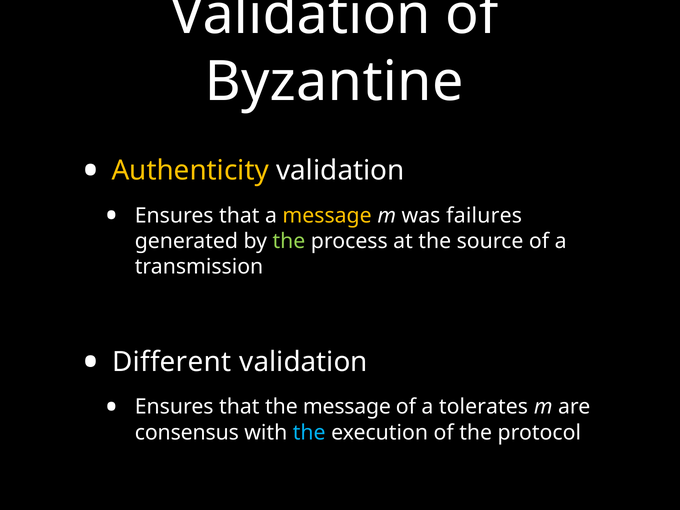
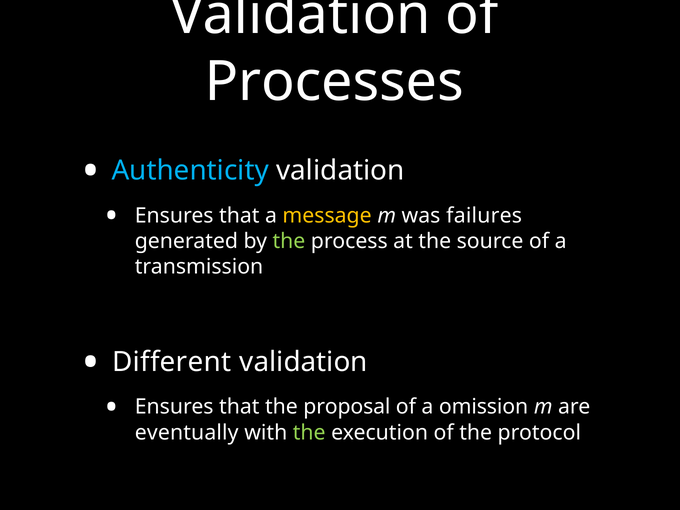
Byzantine: Byzantine -> Processes (334, 82)
Authenticity colour: yellow -> light blue (190, 171)
the message: message -> proposal (347, 407)
tolerates: tolerates -> omission (484, 407)
consensus: consensus -> eventually (187, 432)
the colour: light blue -> light green (309, 432)
